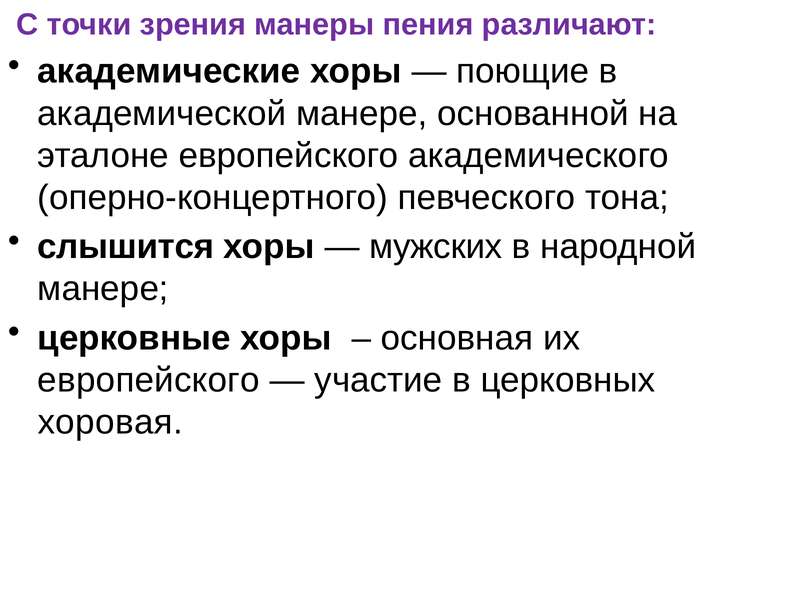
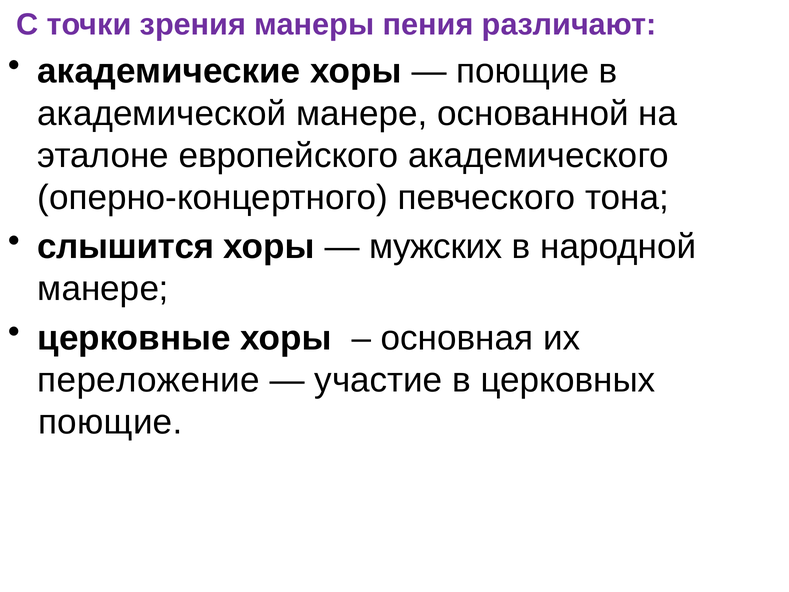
европейского: европейского -> переложение (149, 380)
хоровая: хоровая -> поющие (110, 422)
